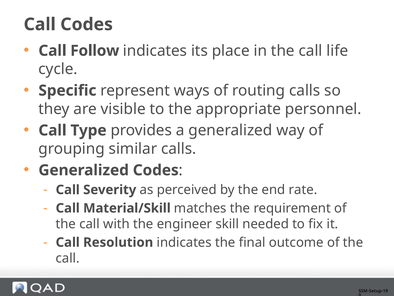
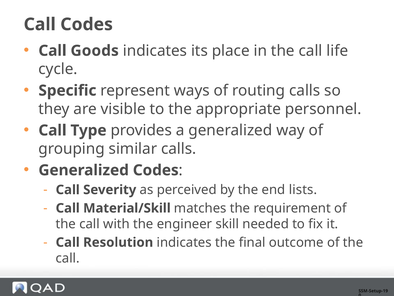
Follow: Follow -> Goods (95, 51)
rate: rate -> lists (303, 189)
